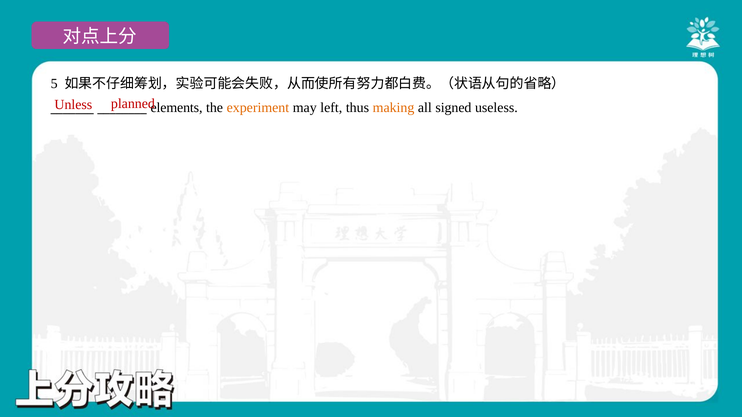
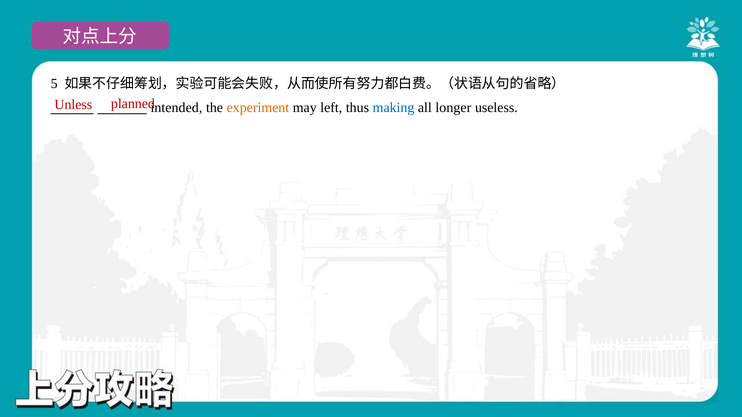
elements: elements -> intended (176, 108)
making colour: orange -> blue (394, 108)
signed: signed -> longer (453, 108)
